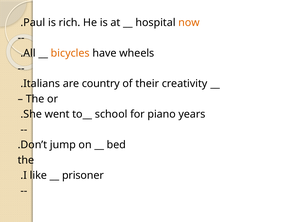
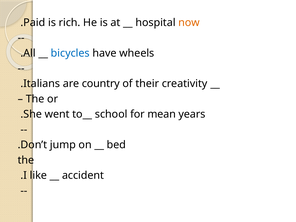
Paul: Paul -> Paid (34, 22)
bicycles colour: orange -> blue (70, 53)
piano: piano -> mean (162, 114)
prisoner: prisoner -> accident (83, 175)
